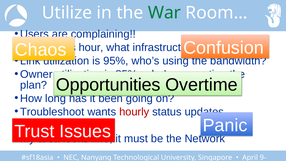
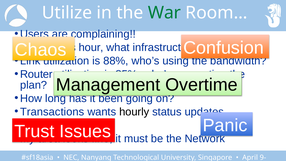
95%: 95% -> 88% (116, 61)
Owner: Owner -> Router (36, 74)
Opportunities: Opportunities -> Management (108, 85)
Troubleshoot: Troubleshoot -> Transactions (52, 112)
hourly colour: red -> black (134, 112)
